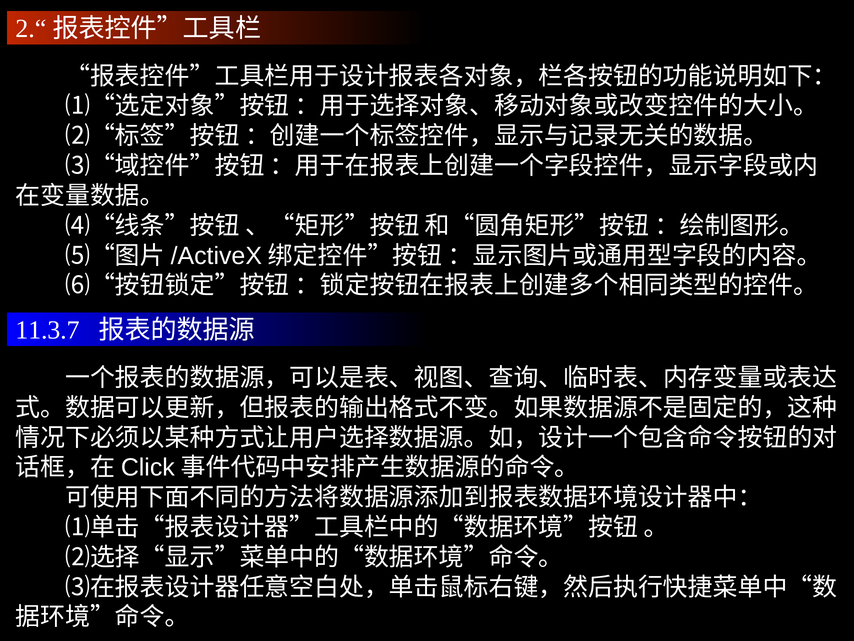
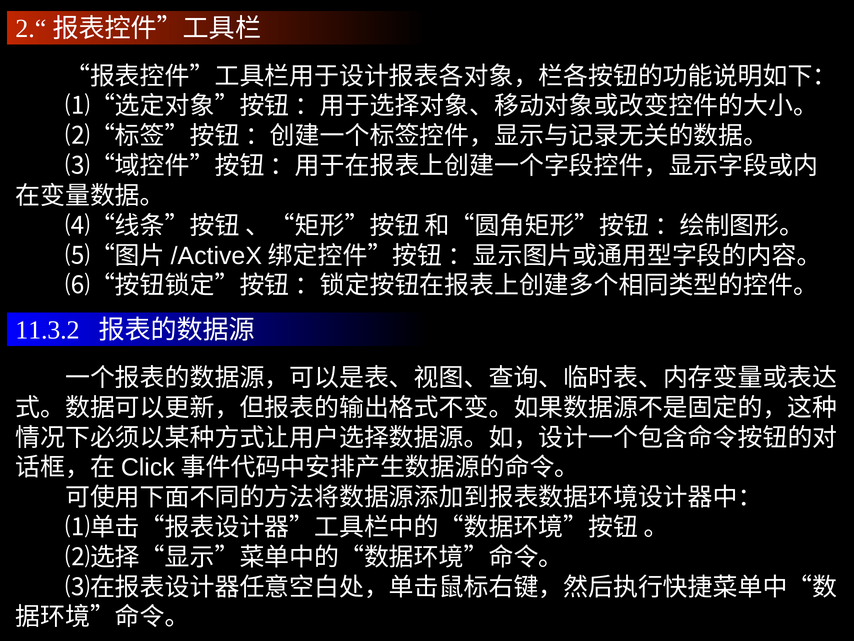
11.3.7: 11.3.7 -> 11.3.2 (47, 330)
